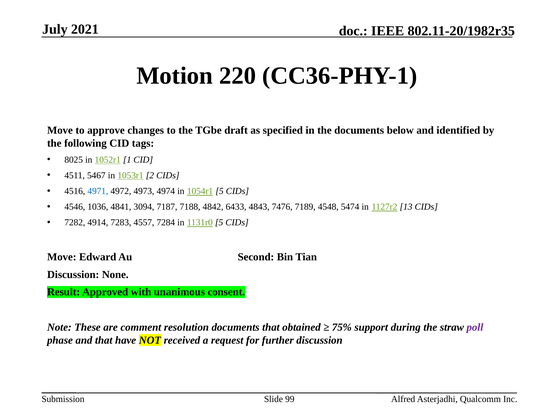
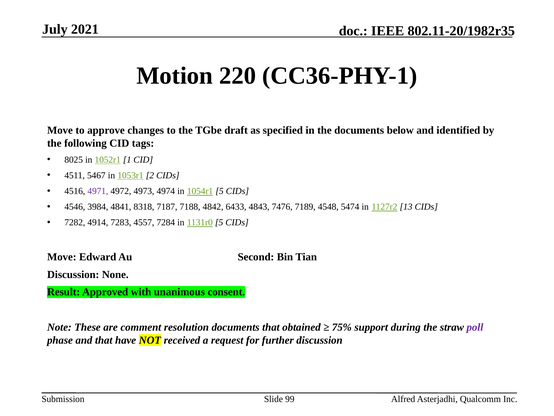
4971 colour: blue -> purple (98, 191)
1036: 1036 -> 3984 (98, 207)
3094: 3094 -> 8318 (144, 207)
